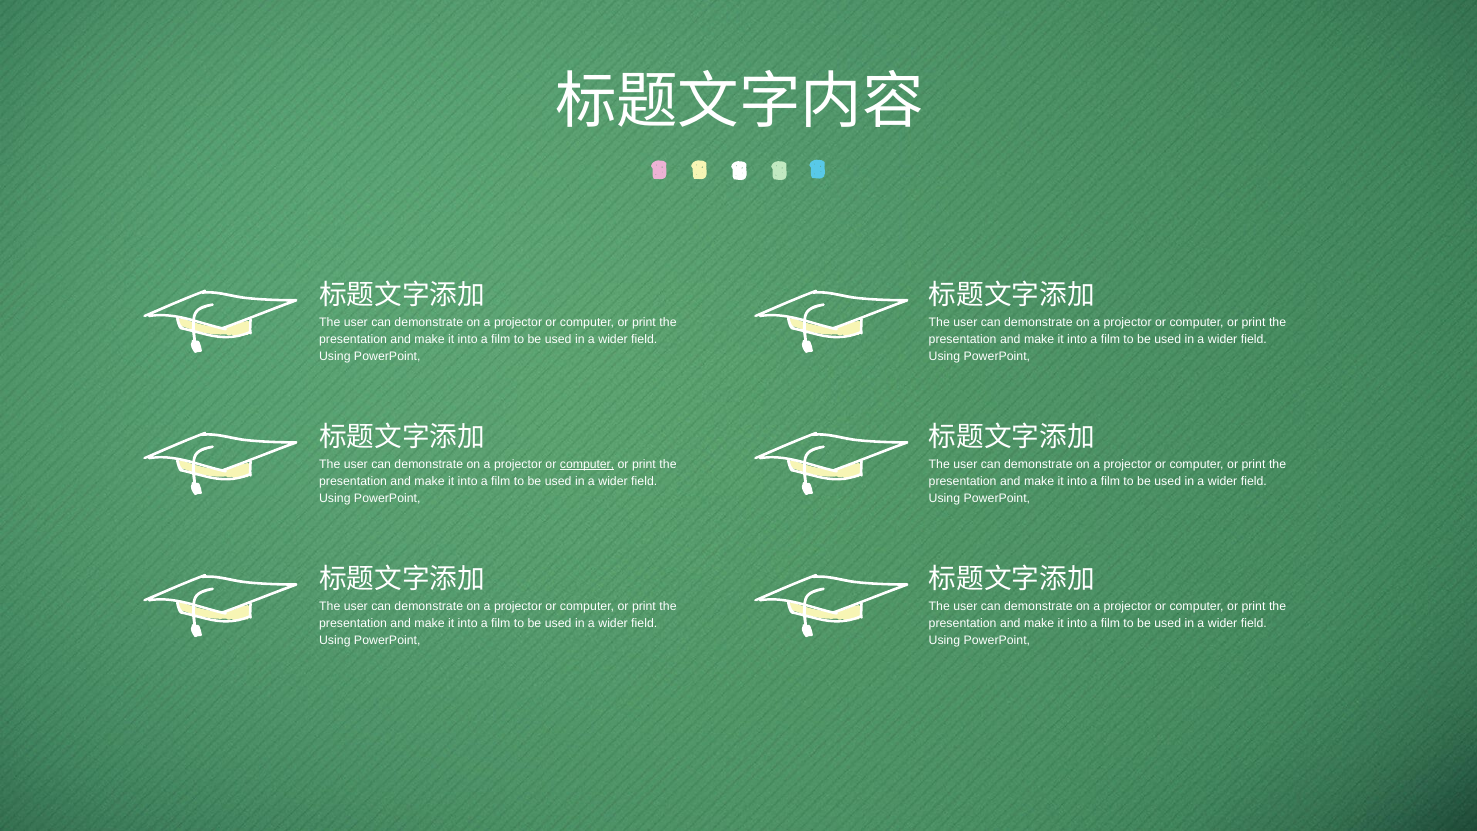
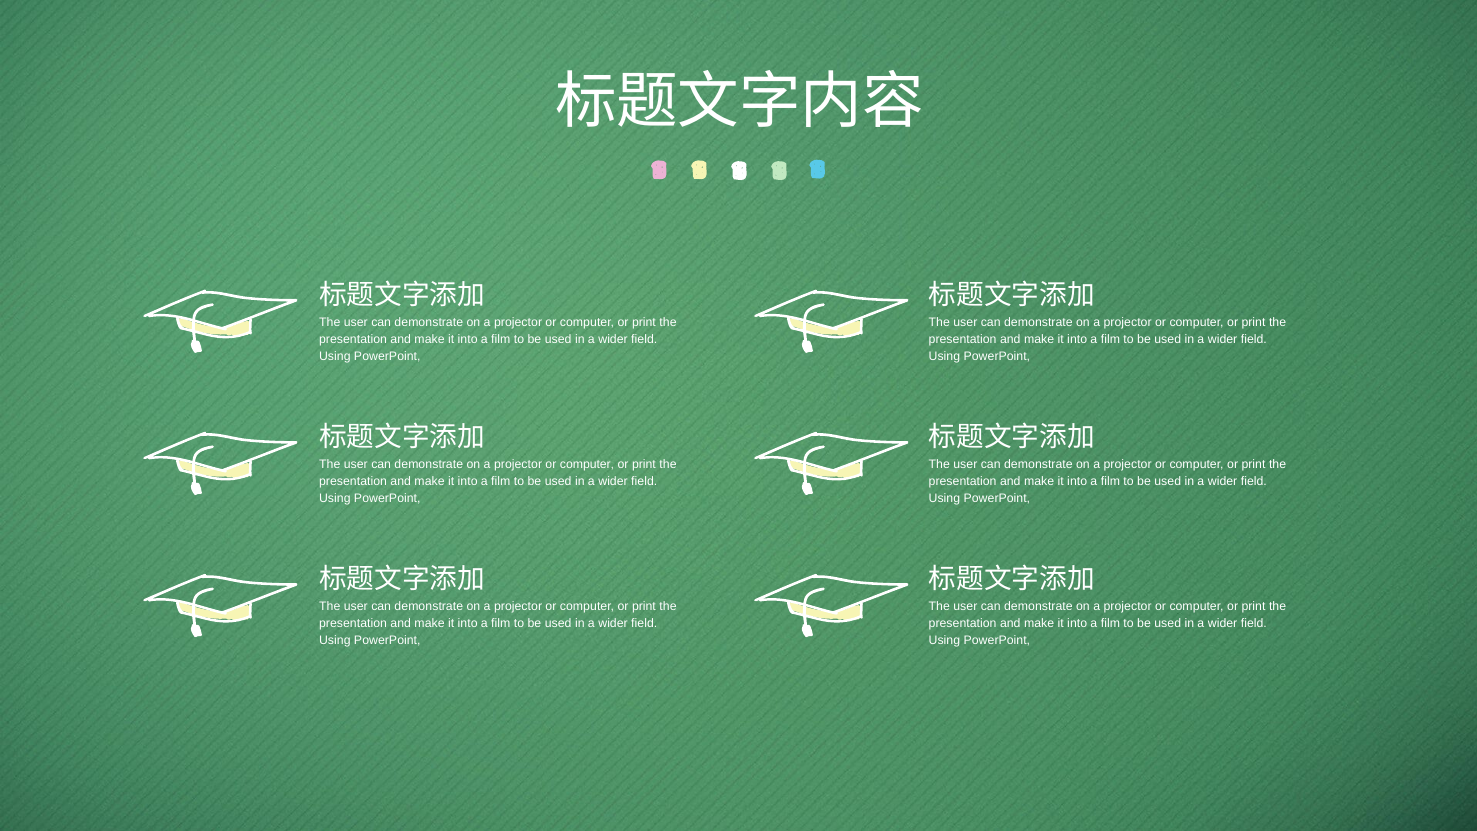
computer underline: present -> none (587, 464)
